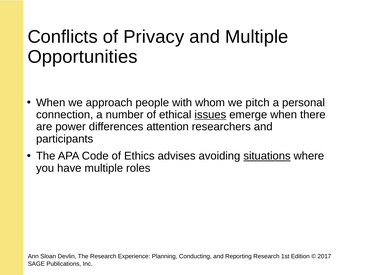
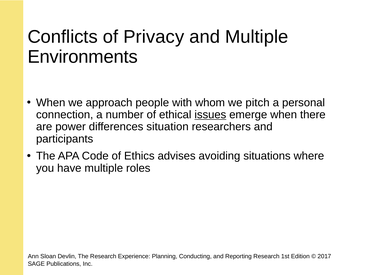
Opportunities: Opportunities -> Environments (83, 57)
attention: attention -> situation (168, 127)
situations underline: present -> none (267, 156)
